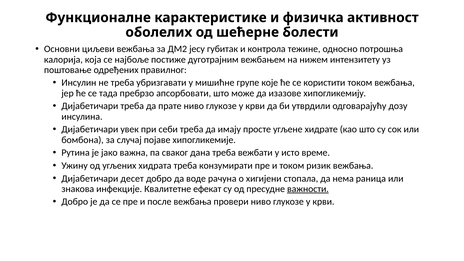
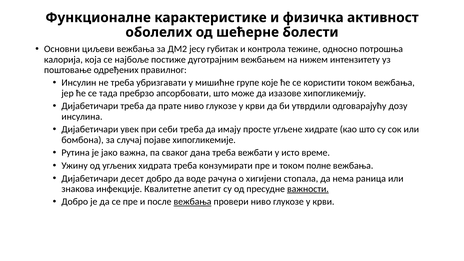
ризик: ризик -> полне (319, 166)
ефекат: ефекат -> апетит (207, 189)
вежбања underline: none -> present (193, 202)
